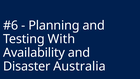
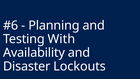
Australia: Australia -> Lockouts (80, 66)
